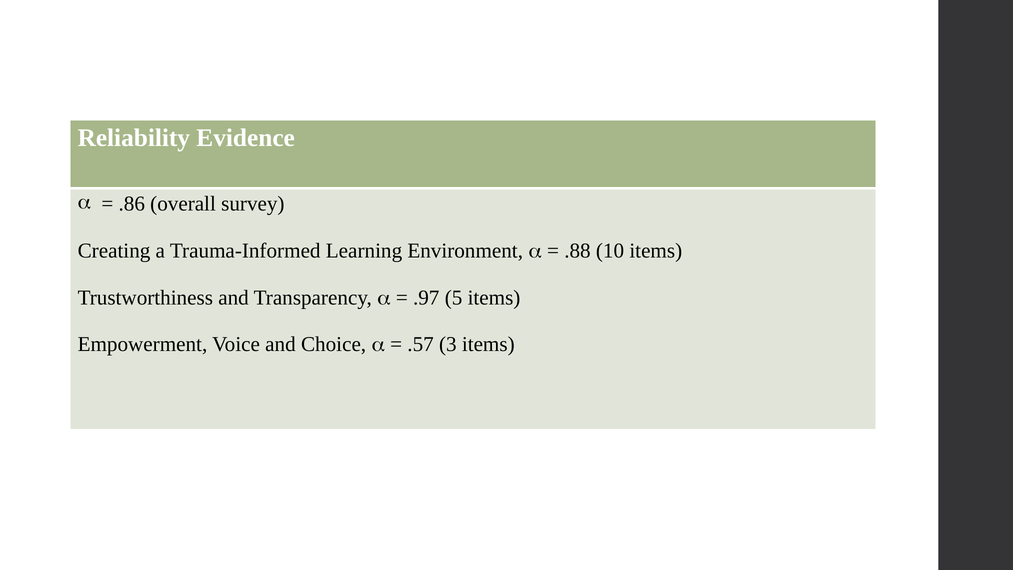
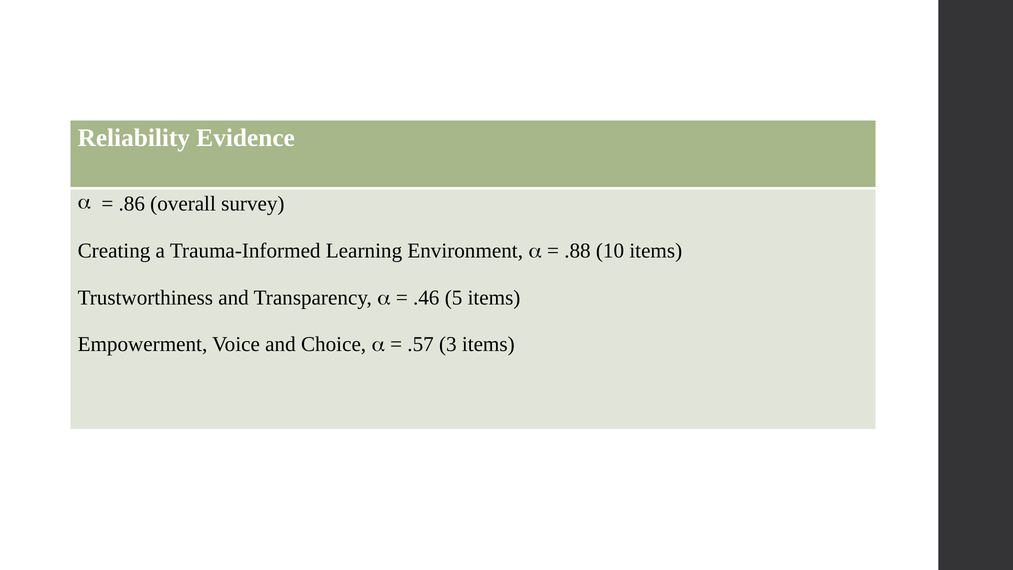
.97: .97 -> .46 (426, 298)
